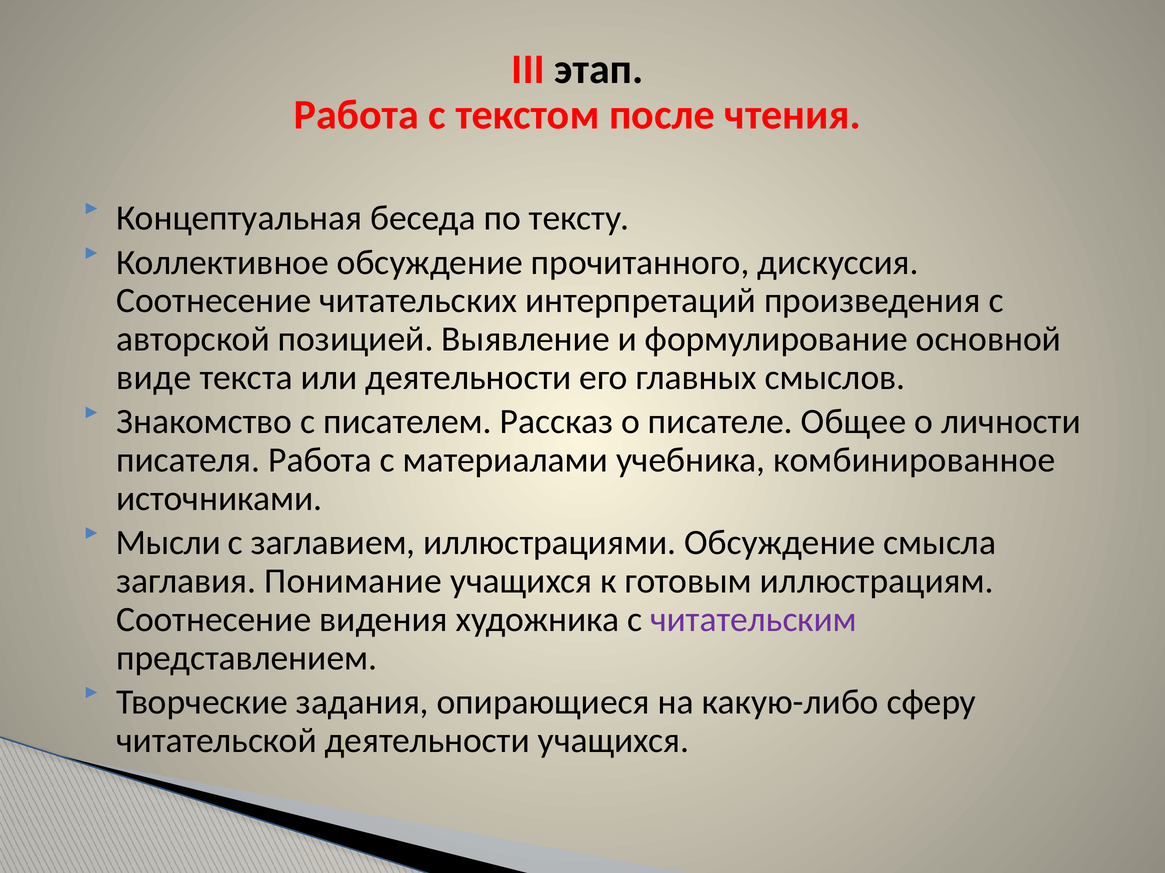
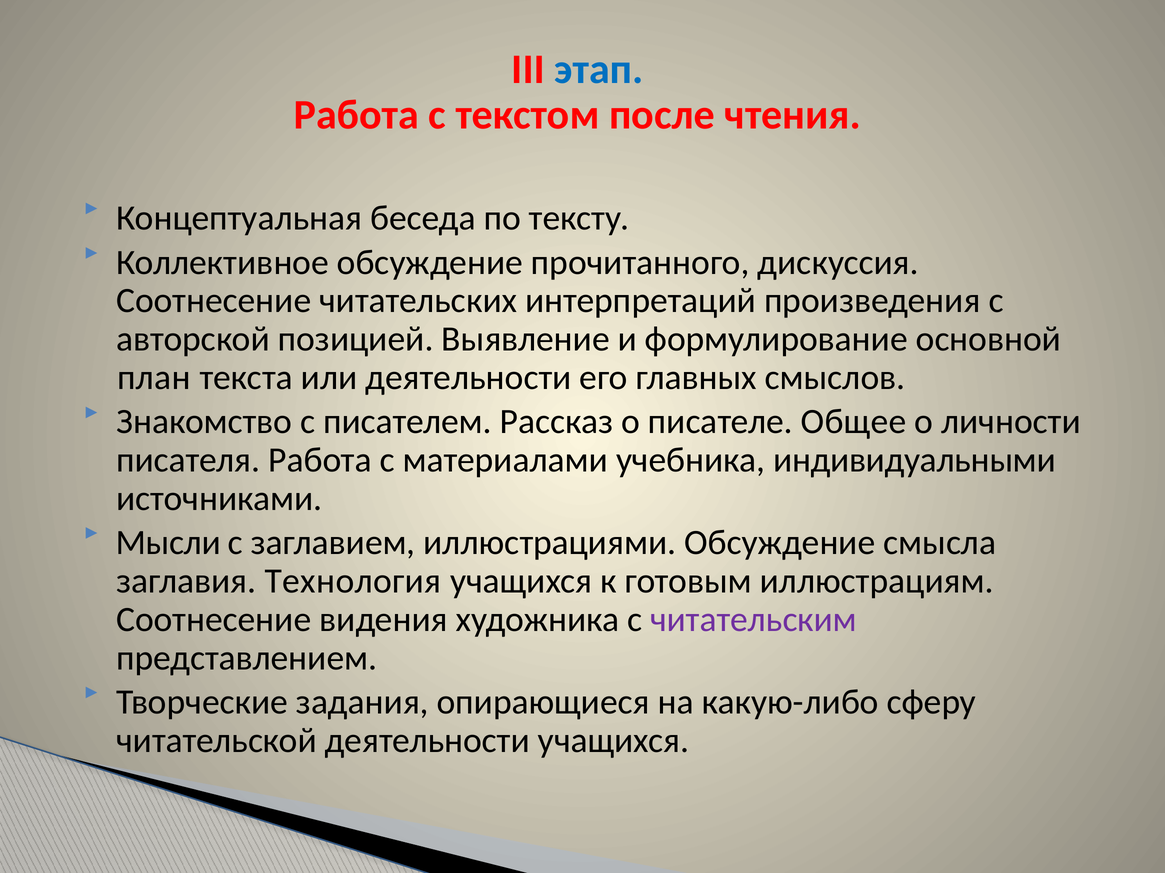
этап colour: black -> blue (599, 70)
виде: виде -> план (154, 378)
комбинированное: комбинированное -> индивидуальными (914, 460)
Понимание: Понимание -> Технология (353, 582)
